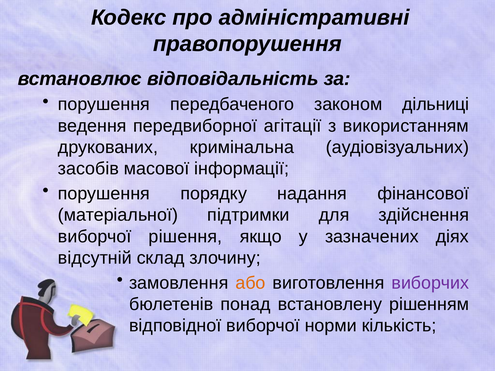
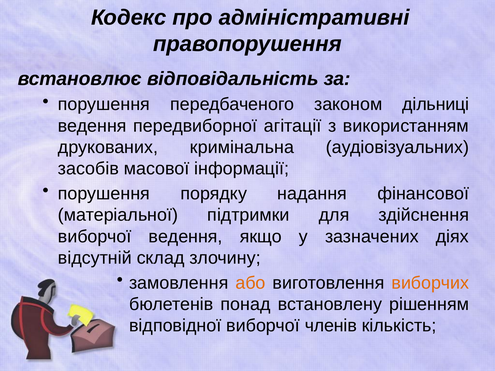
виборчої рішення: рішення -> ведення (186, 237)
виборчих colour: purple -> orange (430, 283)
норми: норми -> членів (331, 326)
